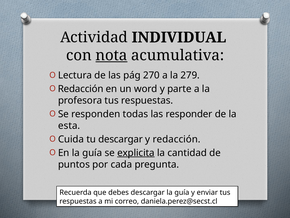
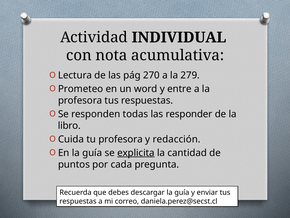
nota underline: present -> none (111, 55)
Redacción: Redacción -> Prometeo (81, 89)
parte: parte -> entre (179, 89)
esta: esta -> libro (69, 125)
tu descargar: descargar -> profesora (121, 139)
